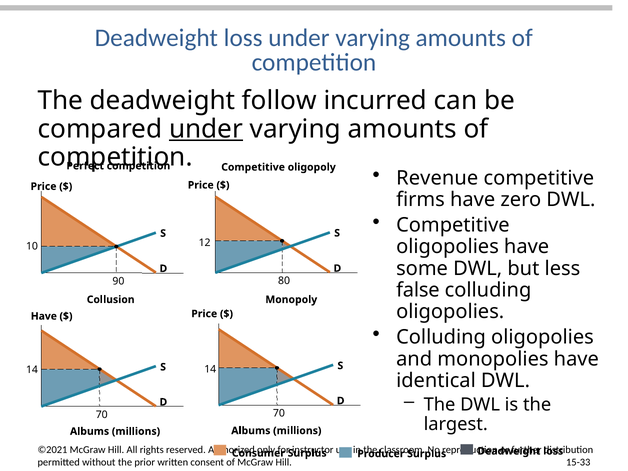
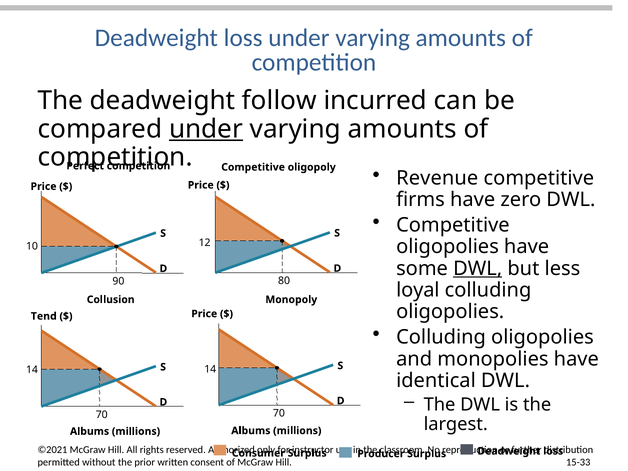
DWL underline: none -> present (478, 269)
false: false -> loyal (418, 290)
Have: Have -> Tend (44, 316)
